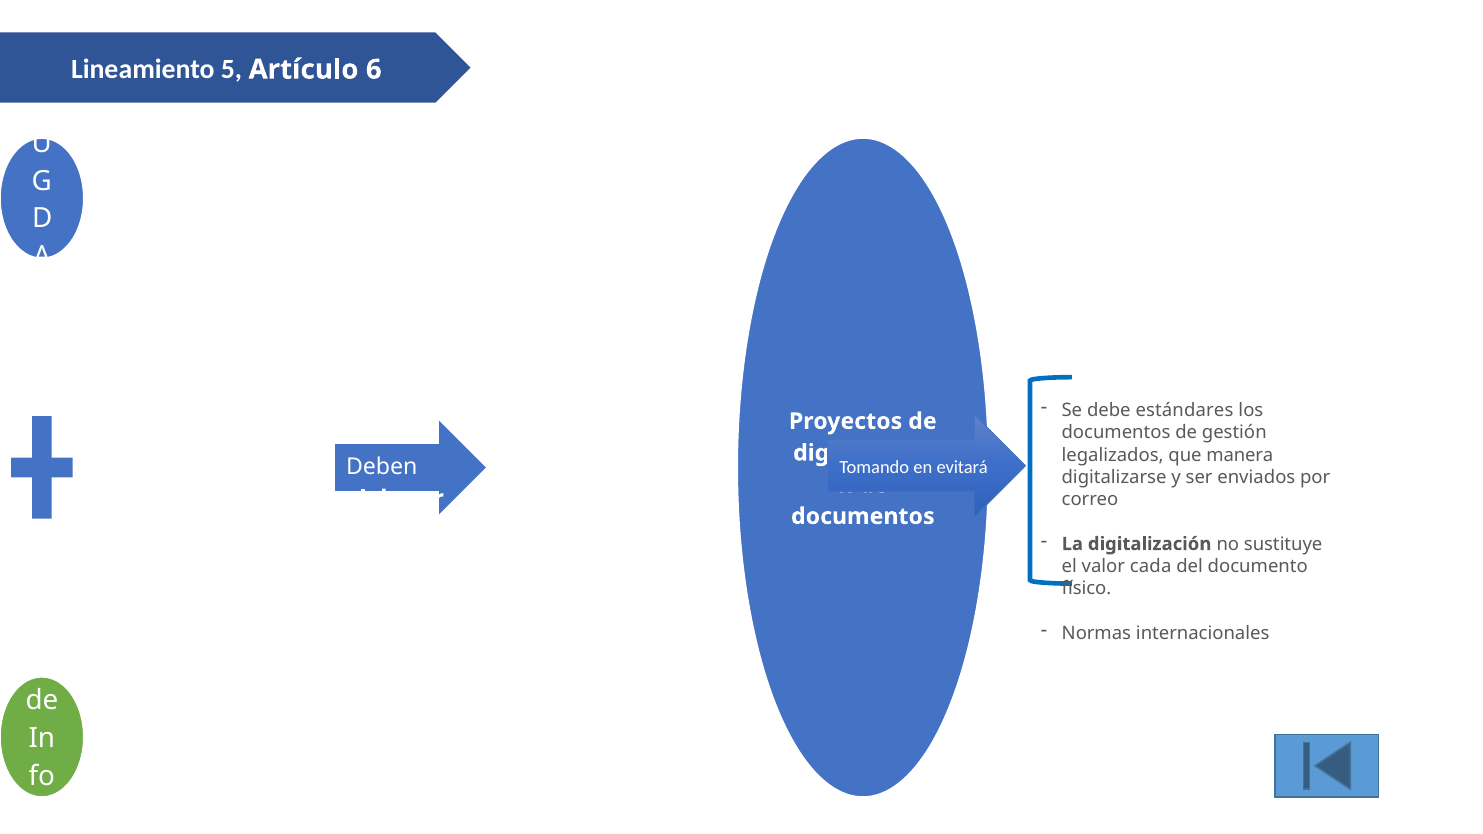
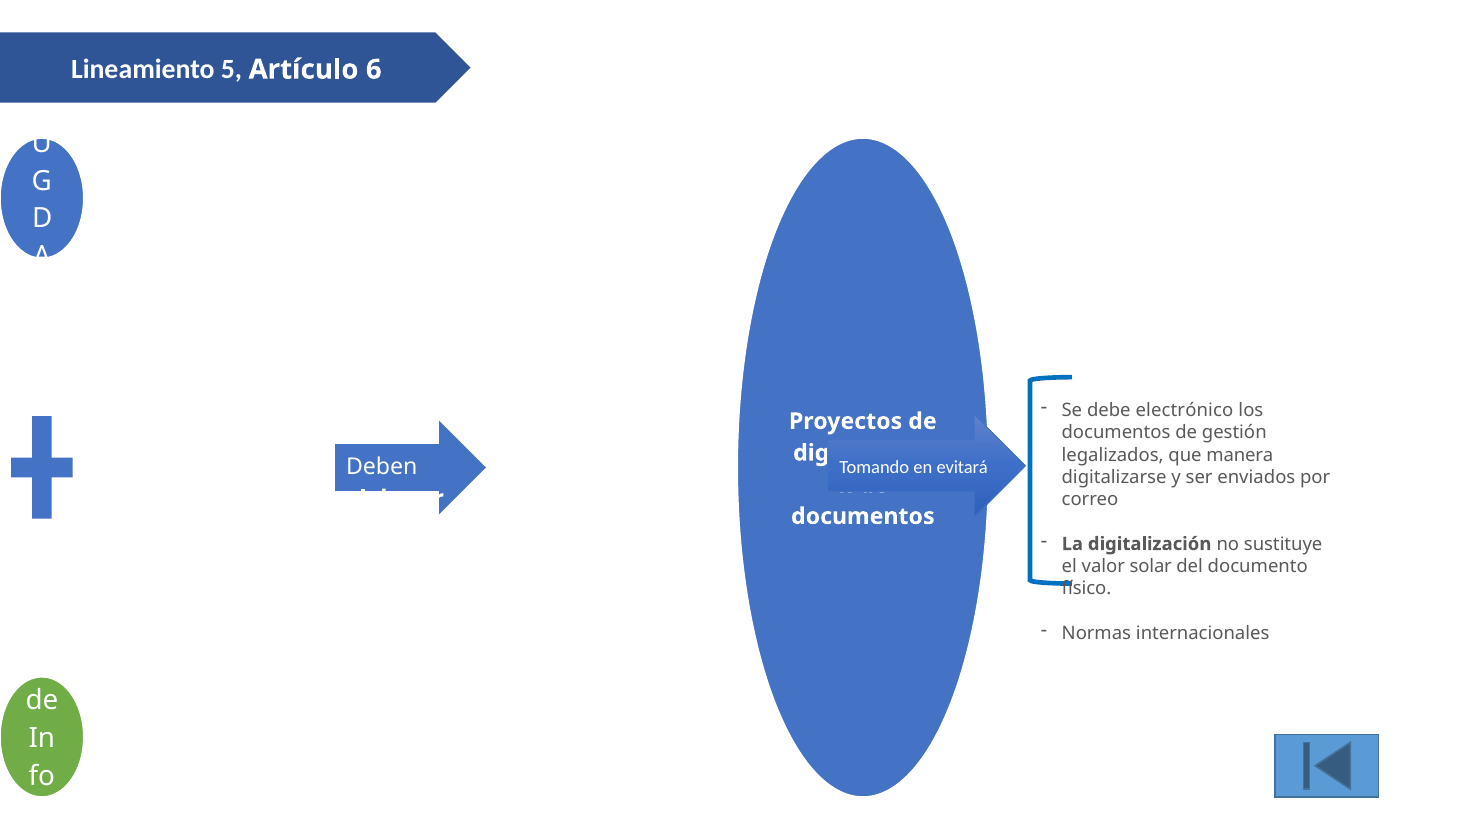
estándares: estándares -> electrónico (1184, 411)
cada: cada -> solar (1151, 566)
